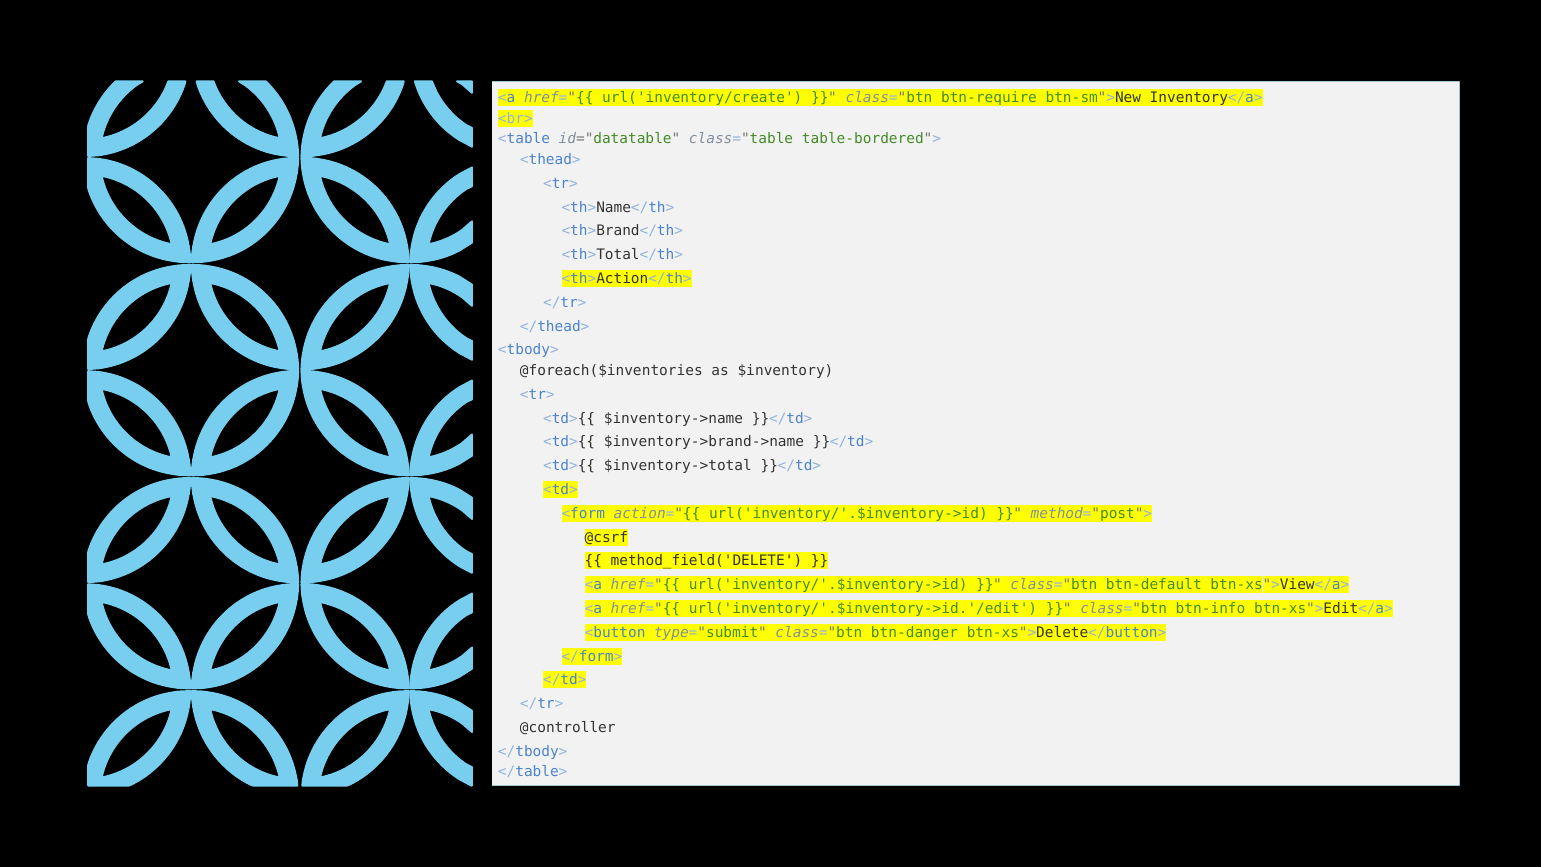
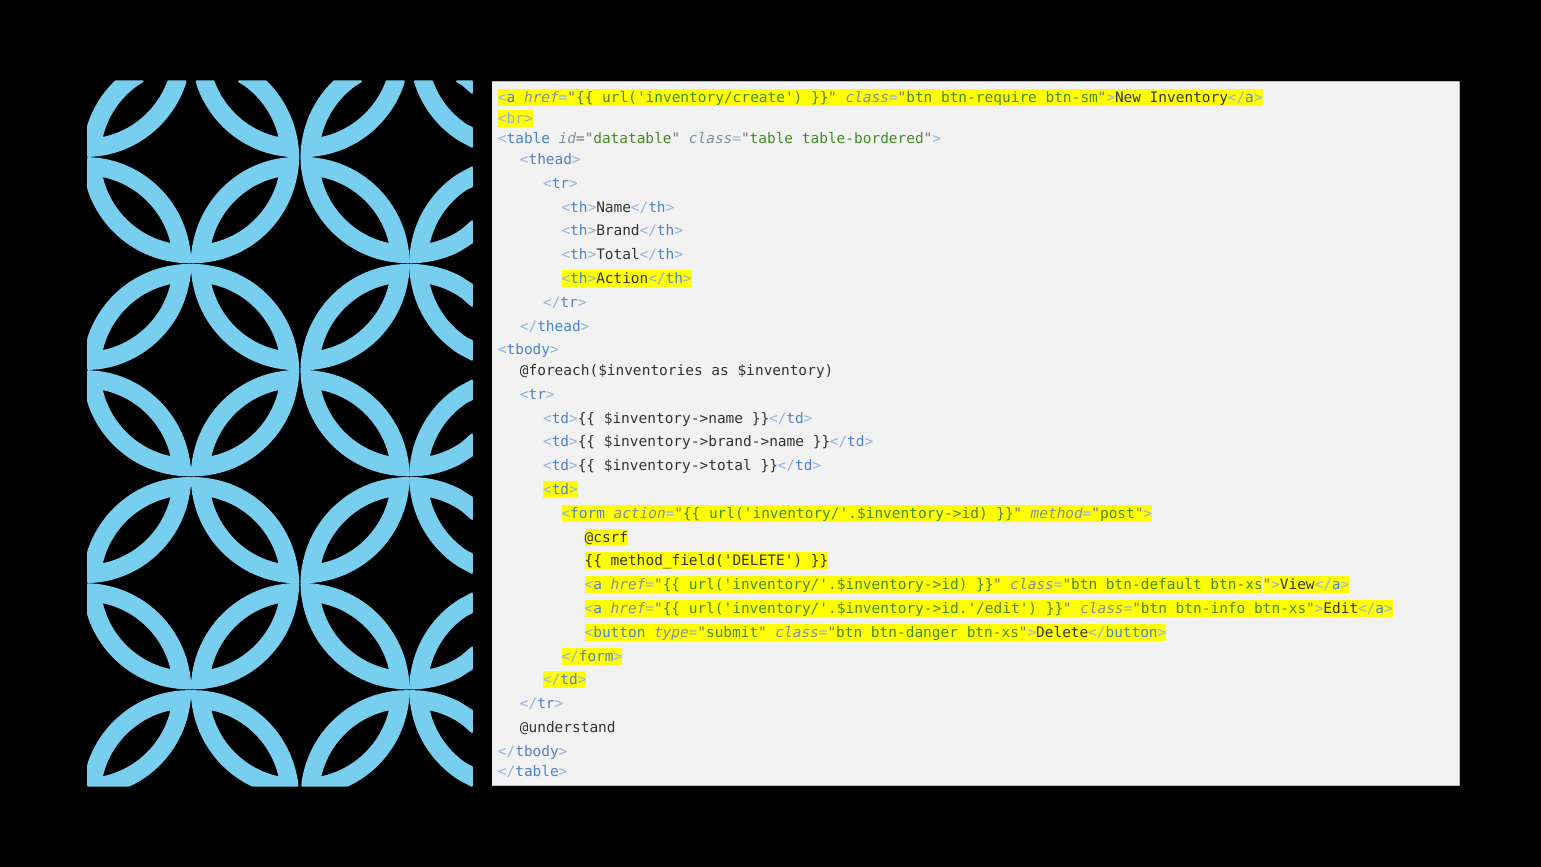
@controller: @controller -> @understand (568, 728)
